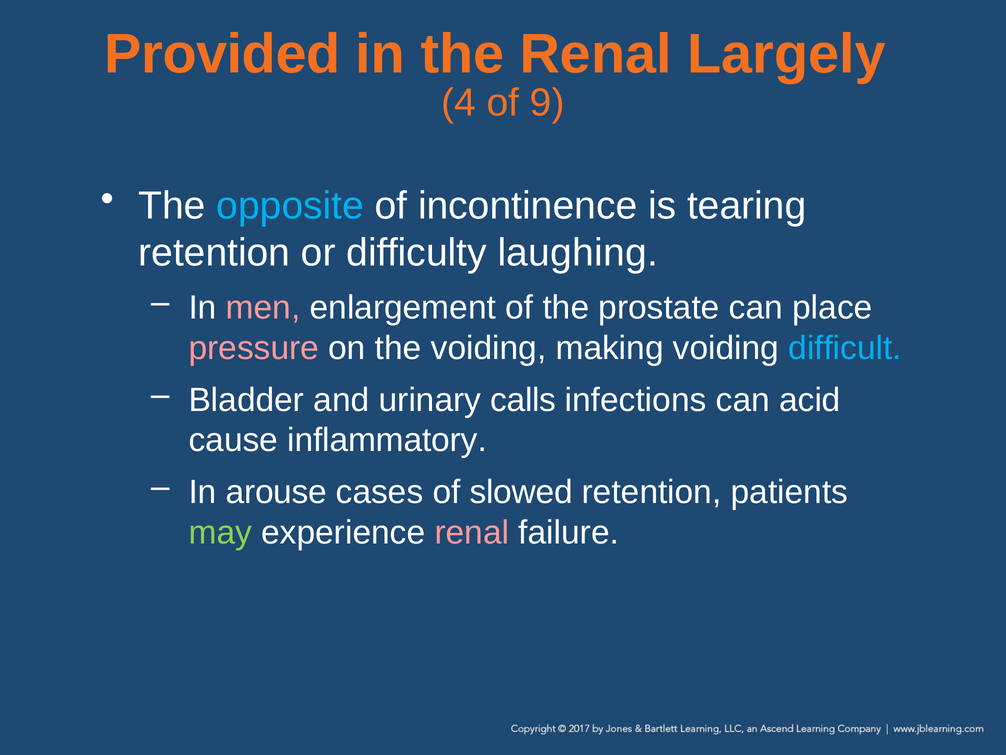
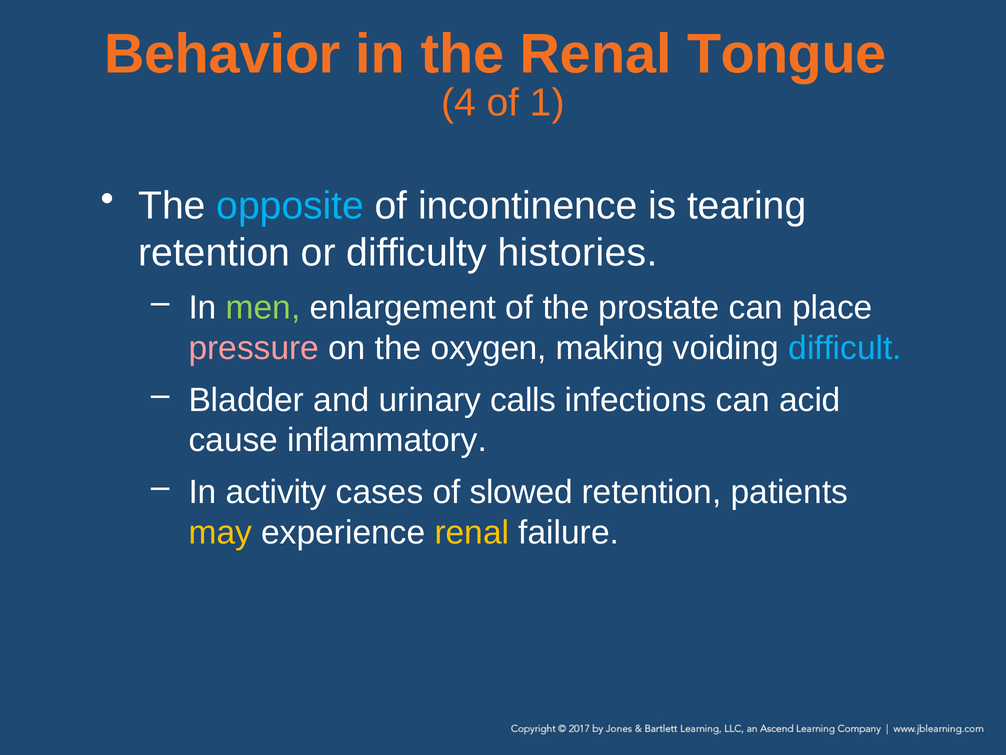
Provided: Provided -> Behavior (222, 54)
Largely: Largely -> Tongue (787, 54)
9: 9 -> 1 (547, 103)
laughing: laughing -> histories (578, 253)
men colour: pink -> light green (263, 308)
the voiding: voiding -> oxygen (489, 348)
arouse: arouse -> activity (276, 492)
may colour: light green -> yellow (220, 532)
renal colour: pink -> yellow (472, 532)
